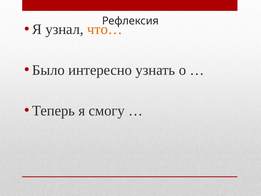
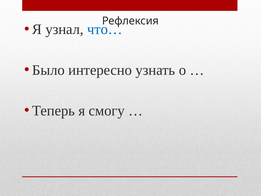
что… colour: orange -> blue (105, 29)
